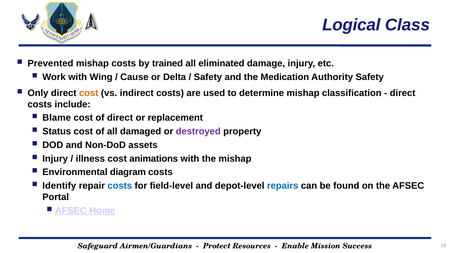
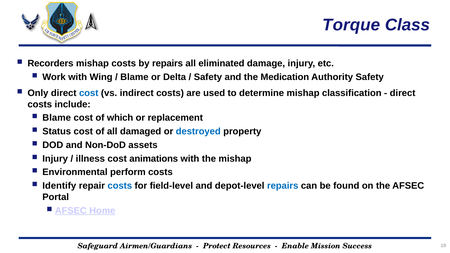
Logical: Logical -> Torque (351, 25)
Prevented: Prevented -> Recorders (50, 64)
by trained: trained -> repairs (168, 64)
Cause: Cause -> Blame (134, 77)
cost colour: orange -> blue (89, 93)
of direct: direct -> which (120, 118)
destroyed colour: purple -> blue (198, 131)
diagram: diagram -> perform (128, 172)
